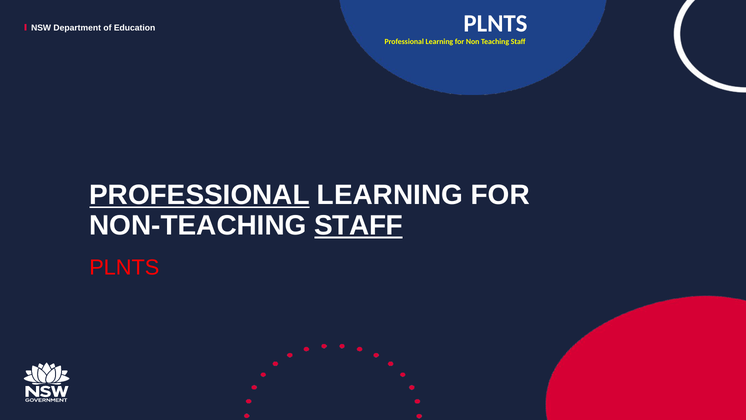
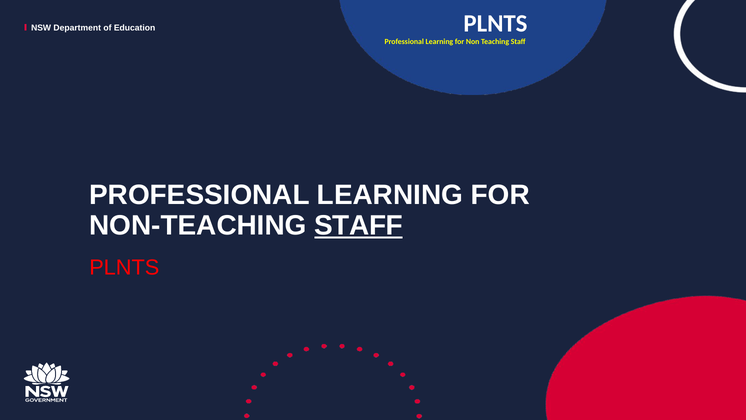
PROFESSIONAL underline: present -> none (199, 195)
